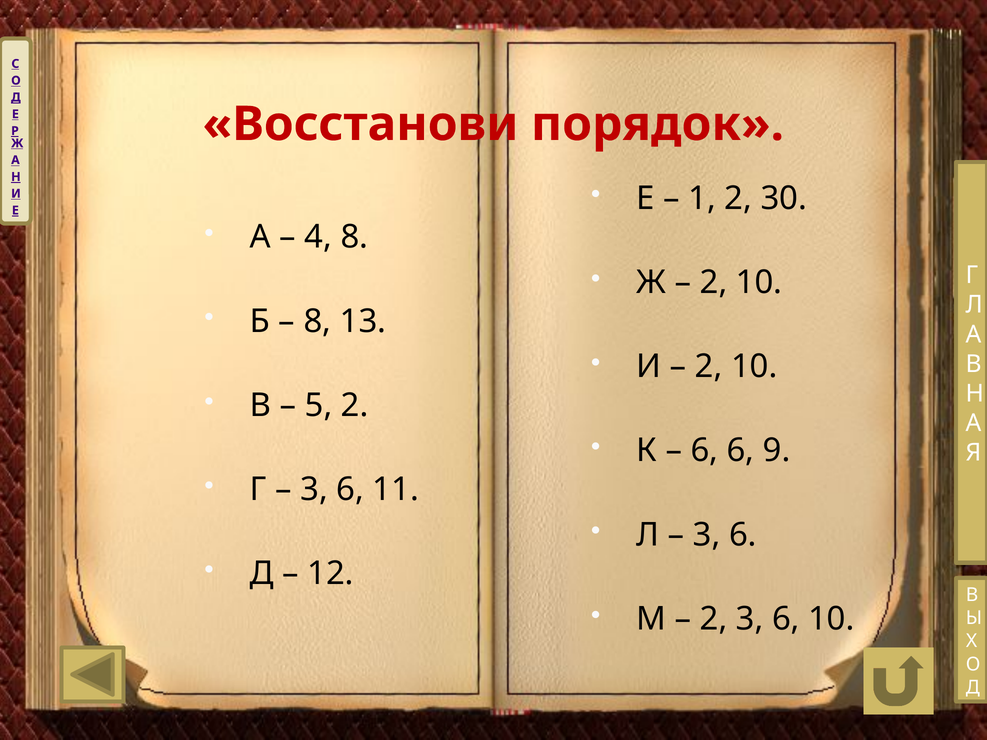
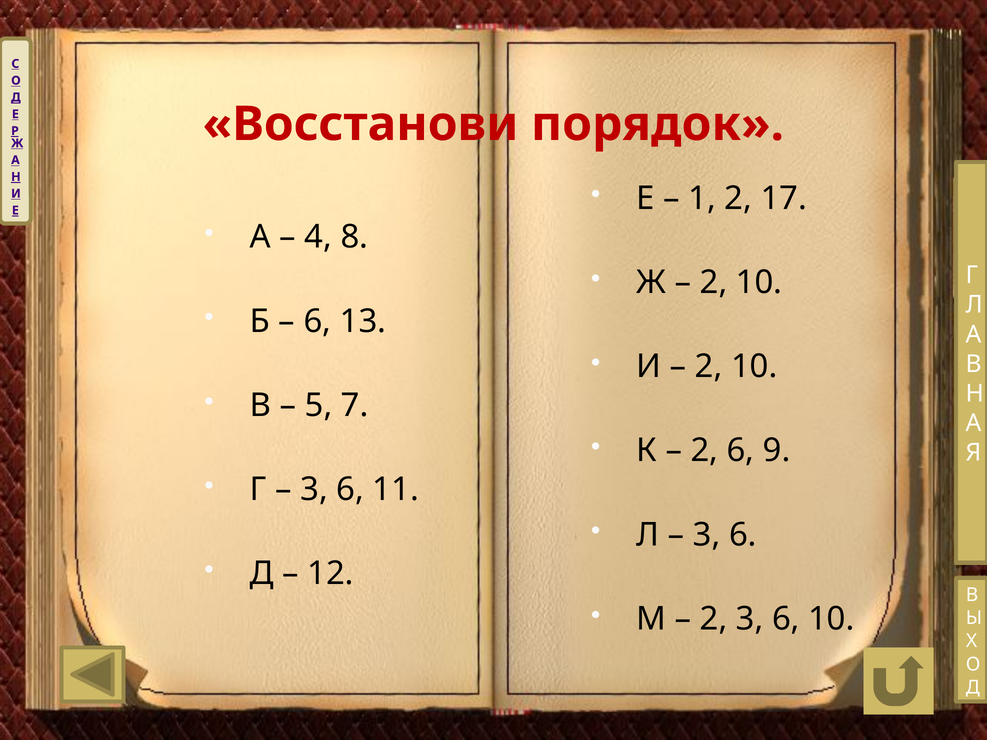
30: 30 -> 17 (784, 198)
8: 8 -> 6 (317, 321)
5 2: 2 -> 7 (355, 405)
6: 6 -> 2 (704, 451)
